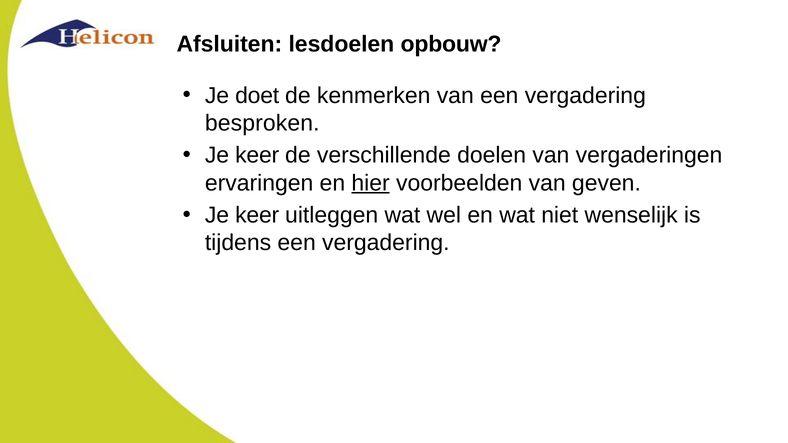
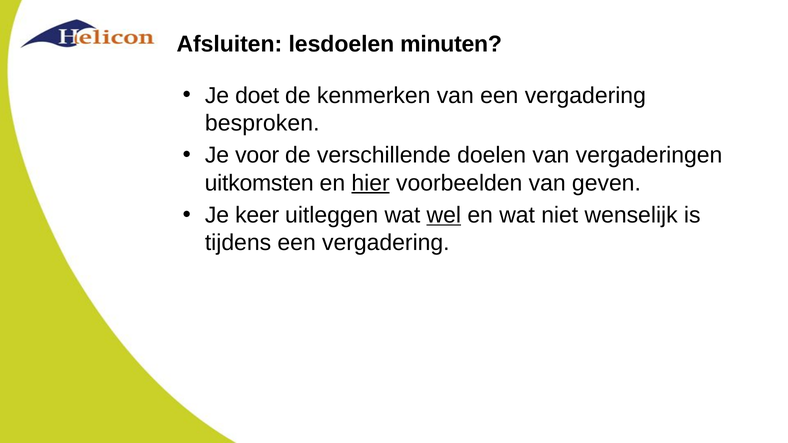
opbouw: opbouw -> minuten (451, 44)
keer: keer -> voor (257, 155)
ervaringen: ervaringen -> uitkomsten (259, 183)
wel underline: none -> present (444, 215)
